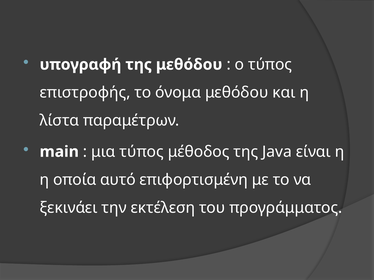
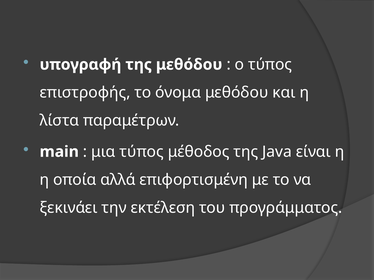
αυτό: αυτό -> αλλά (118, 180)
